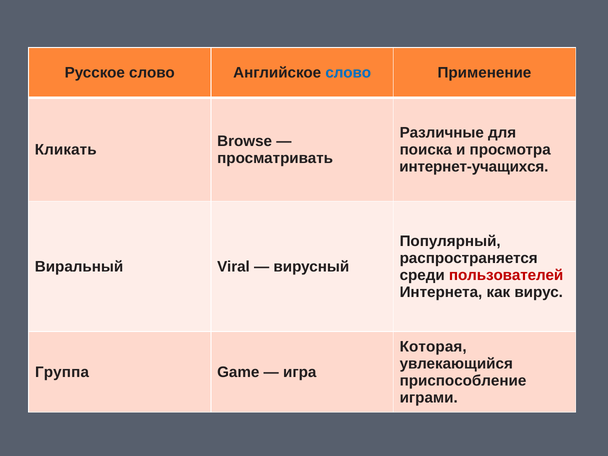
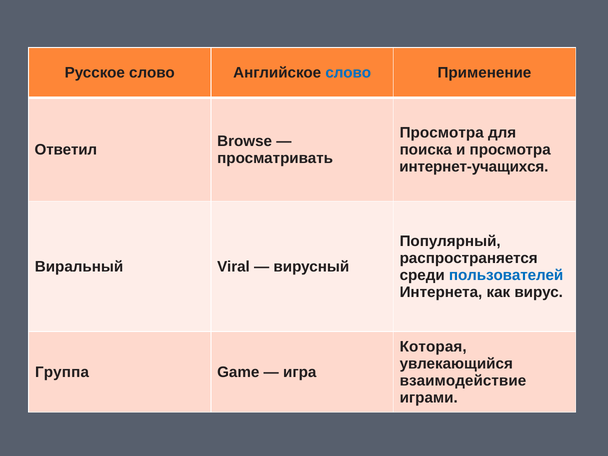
Различные: Различные -> Просмотра (442, 133)
Кликать: Кликать -> Ответил (66, 150)
пользователей colour: red -> blue (506, 275)
приспособление: приспособление -> взаимодействие (463, 381)
